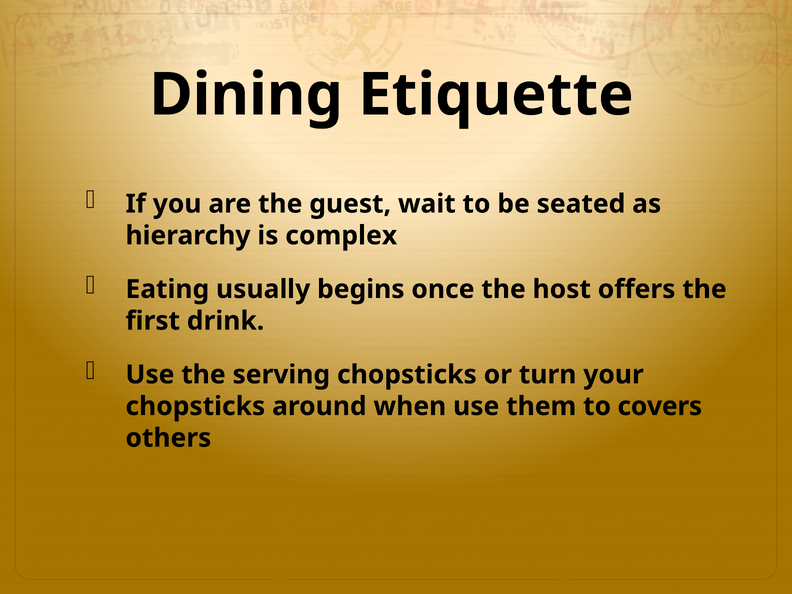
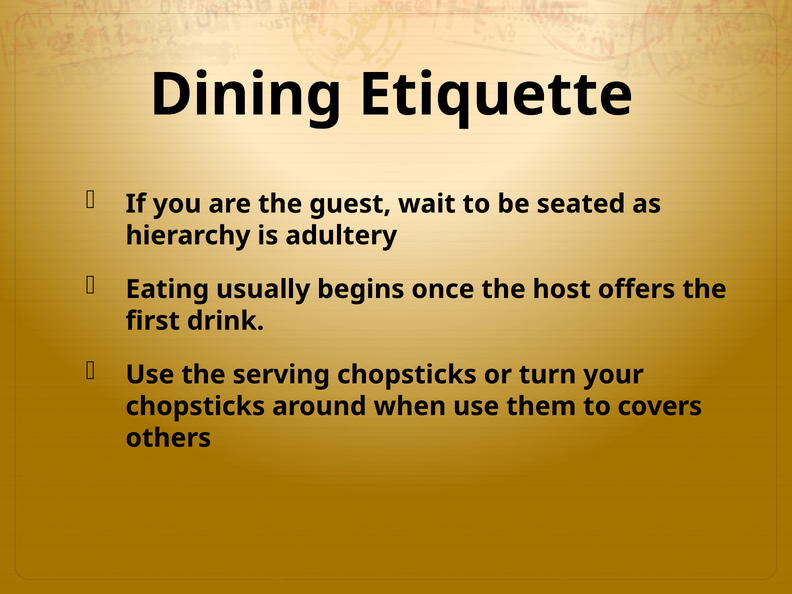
complex: complex -> adultery (341, 236)
